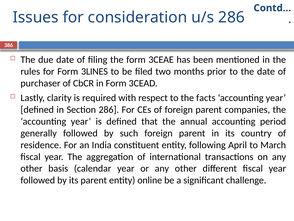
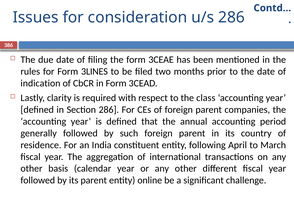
purchaser: purchaser -> indication (40, 83)
facts: facts -> class (206, 98)
